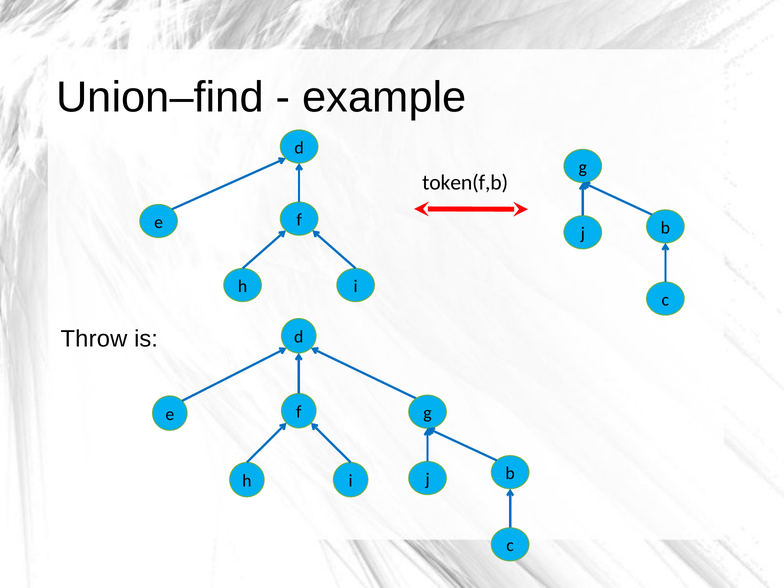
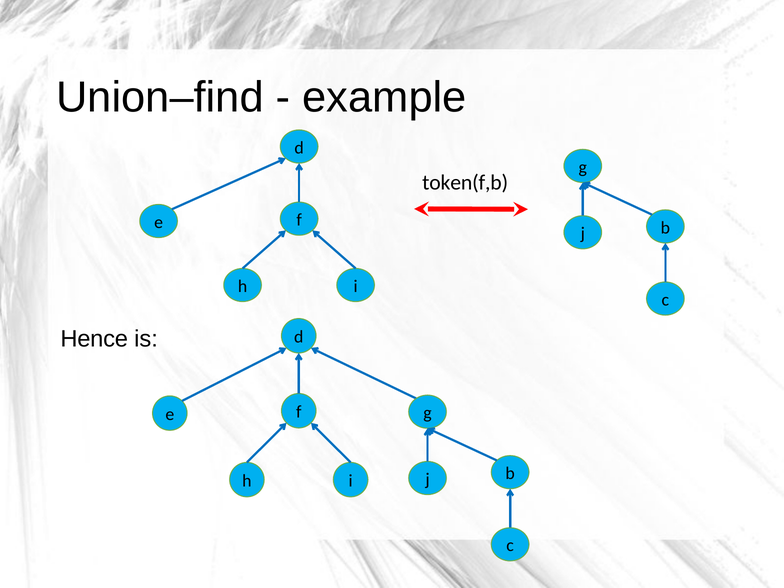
Throw: Throw -> Hence (94, 339)
